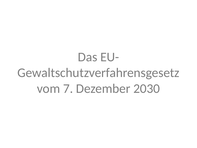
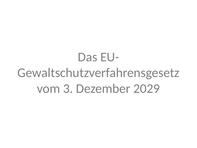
7: 7 -> 3 (68, 88)
2030: 2030 -> 2029 (147, 88)
